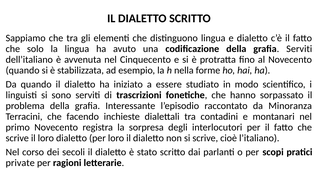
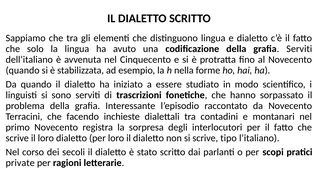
da Minoranza: Minoranza -> Novecento (290, 106)
cioè: cioè -> tipo (229, 138)
